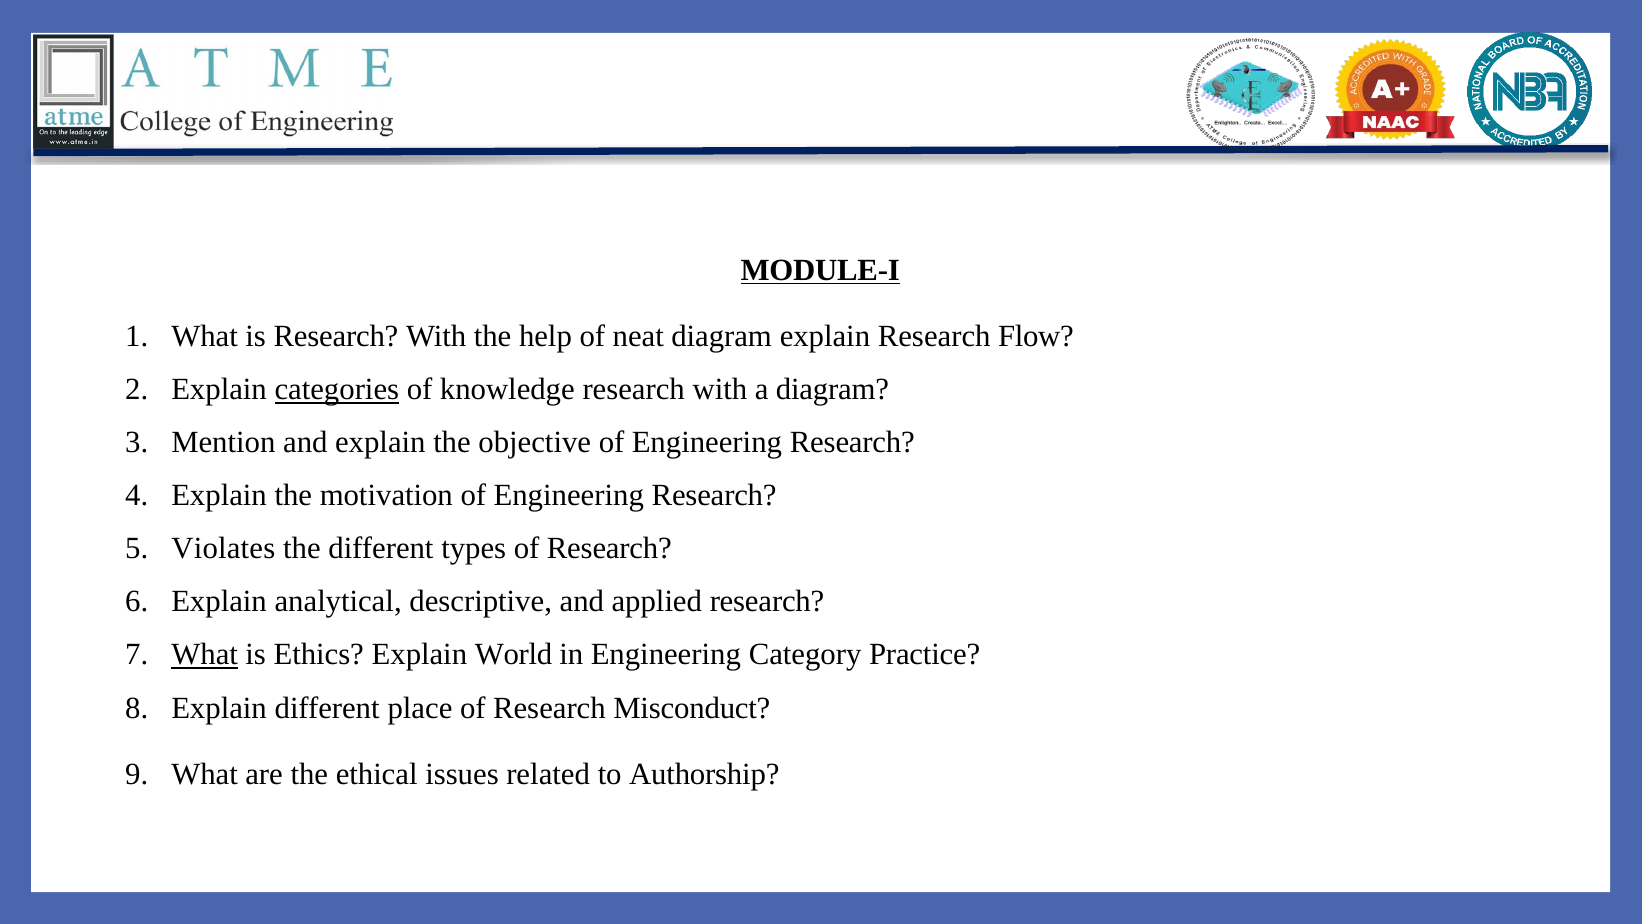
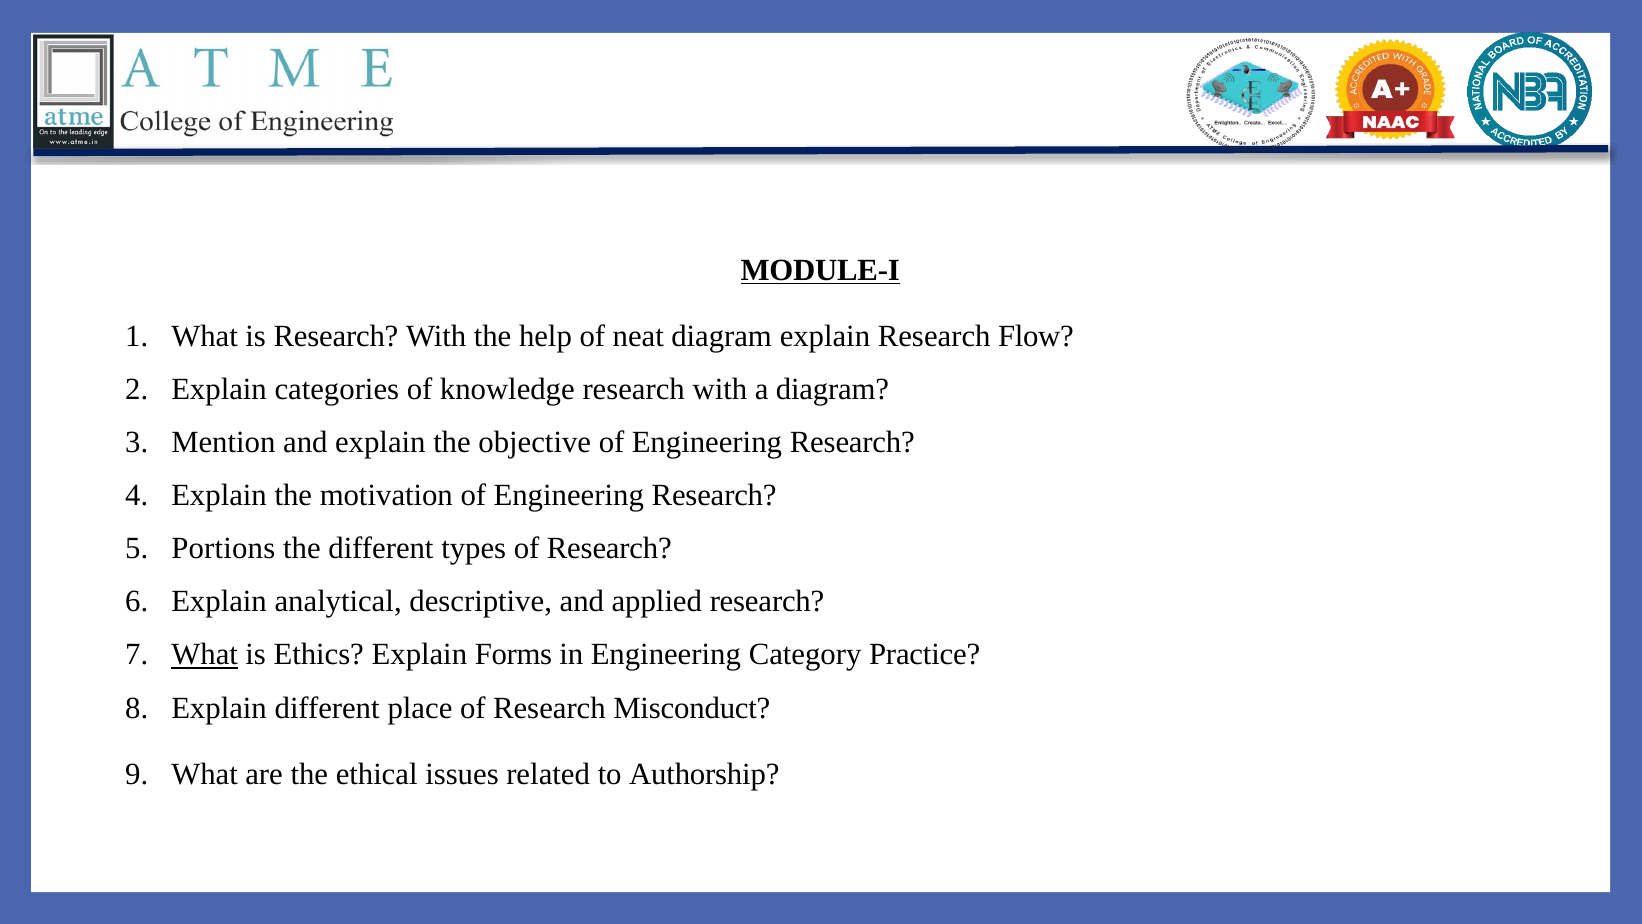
categories underline: present -> none (337, 389)
Violates: Violates -> Portions (223, 548)
World: World -> Forms (514, 654)
